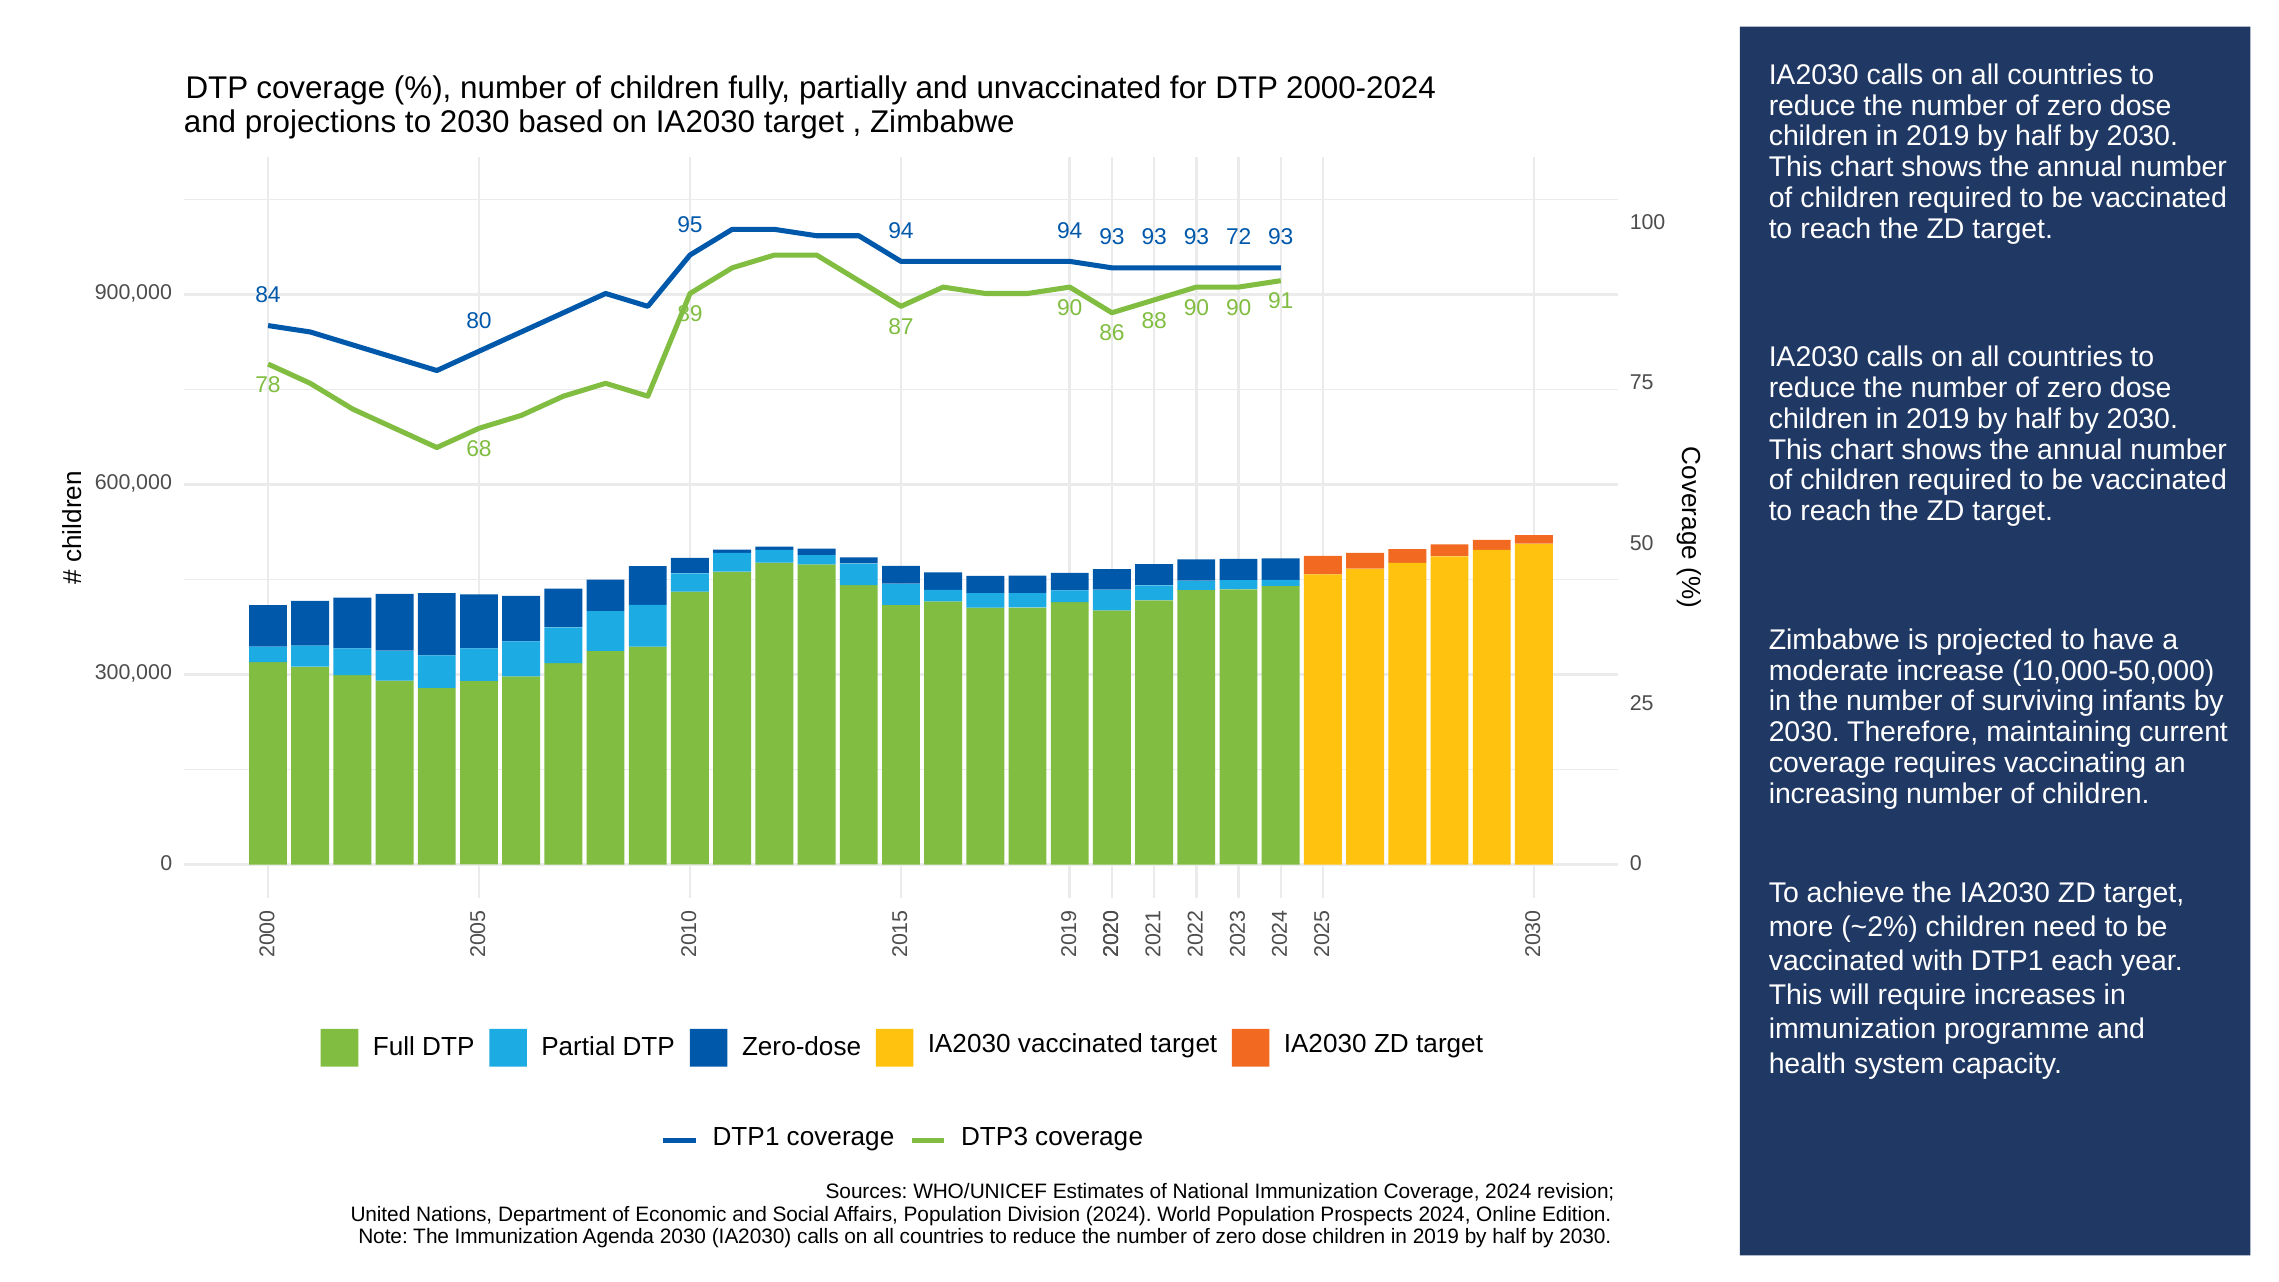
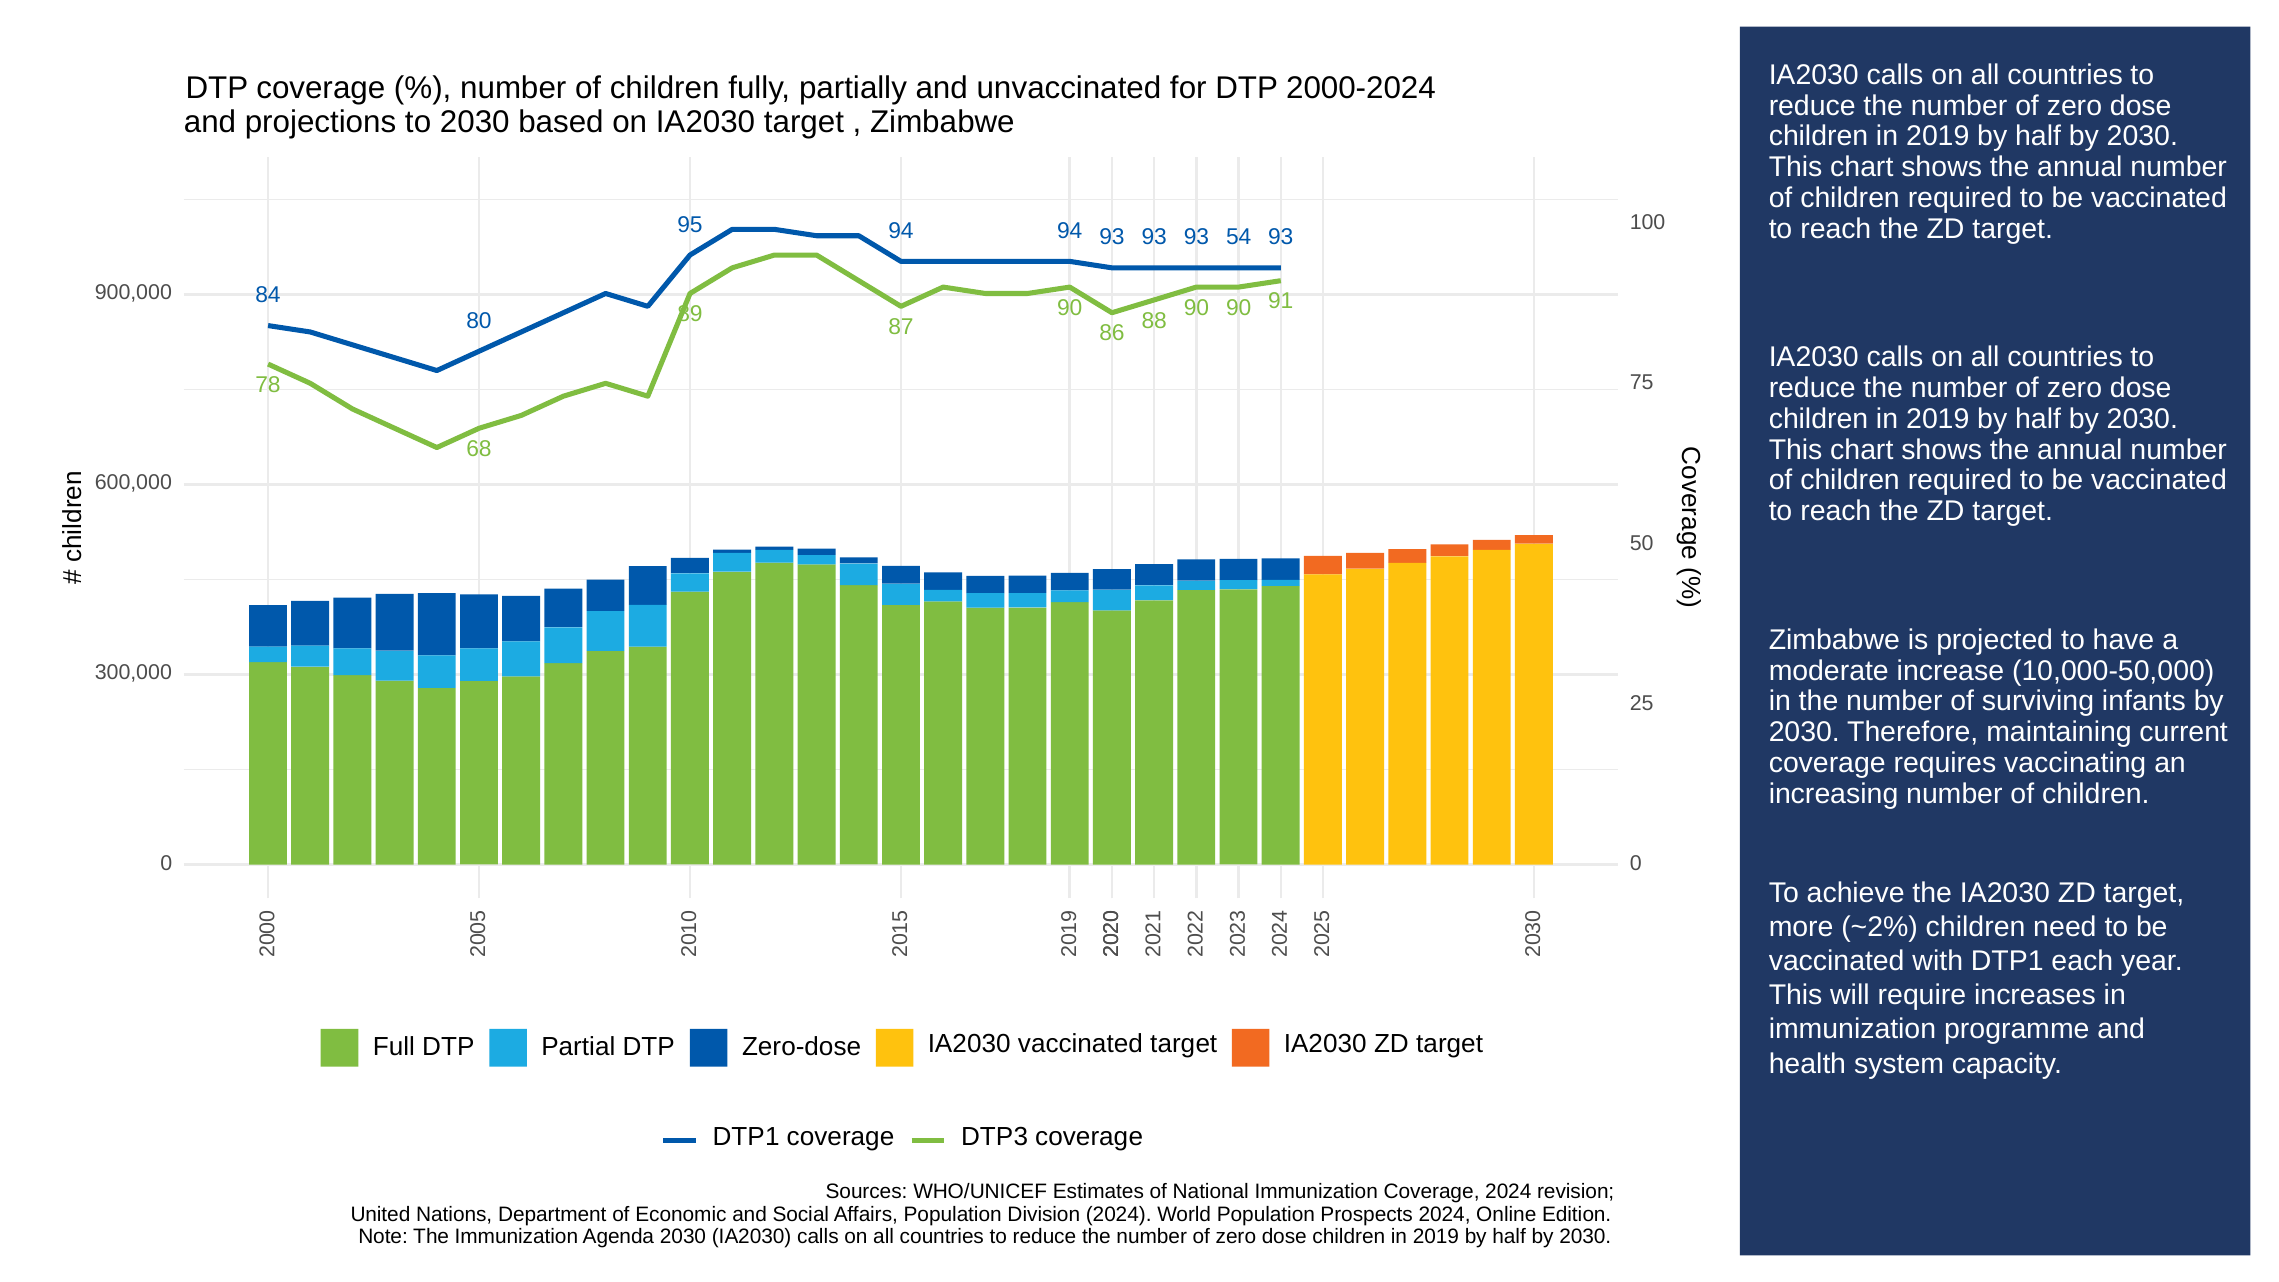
72: 72 -> 54 (1239, 237)
